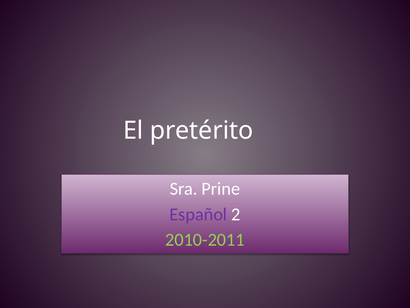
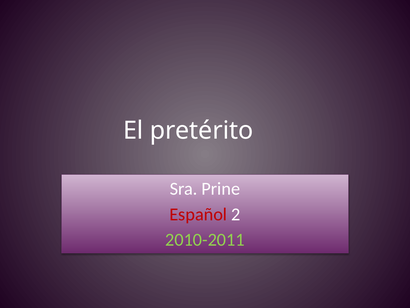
Español colour: purple -> red (198, 214)
